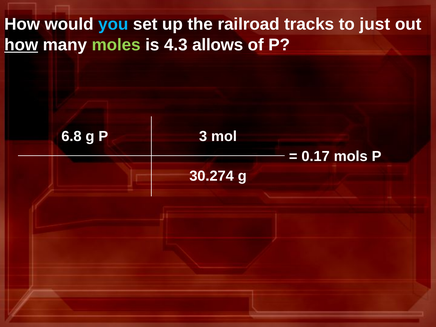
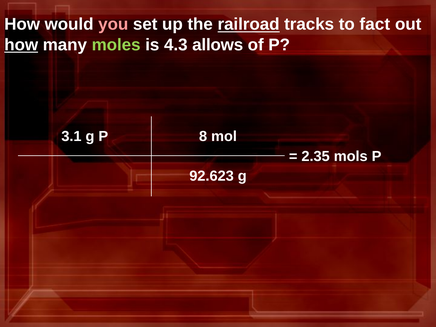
you colour: light blue -> pink (113, 24)
railroad underline: none -> present (249, 24)
just: just -> fact (375, 24)
6.8: 6.8 -> 3.1 (71, 136)
3: 3 -> 8 (203, 136)
0.17: 0.17 -> 2.35 (316, 156)
30.274: 30.274 -> 92.623 (212, 176)
